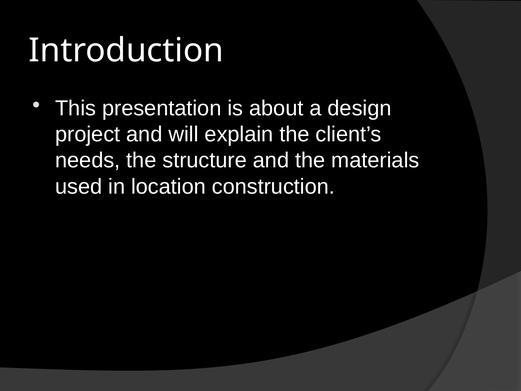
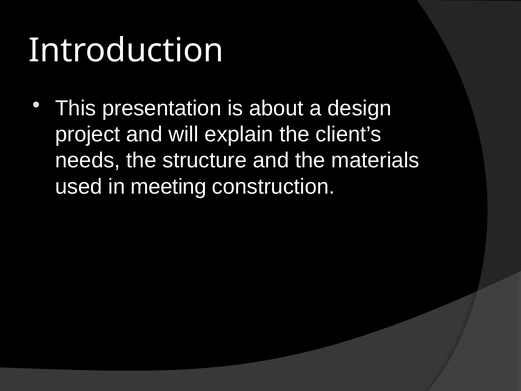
location: location -> meeting (169, 186)
